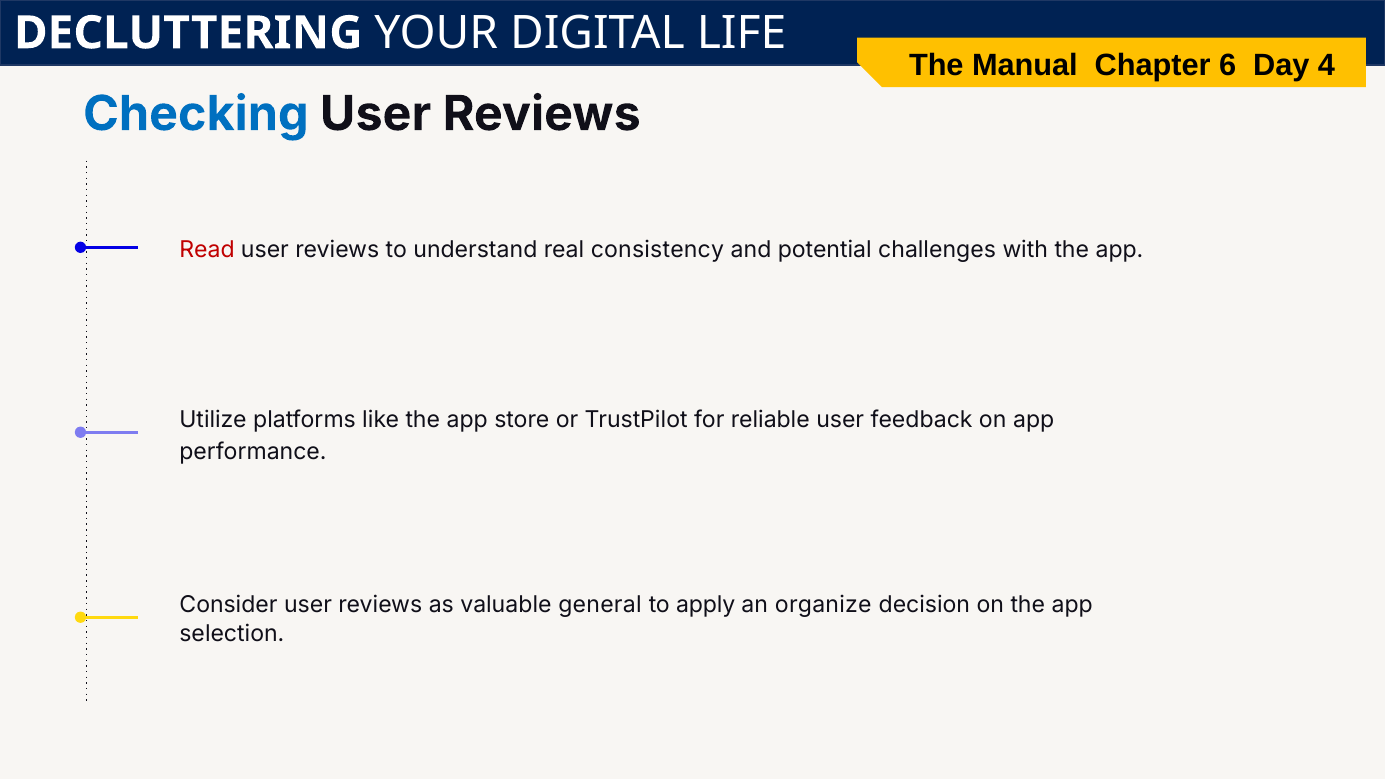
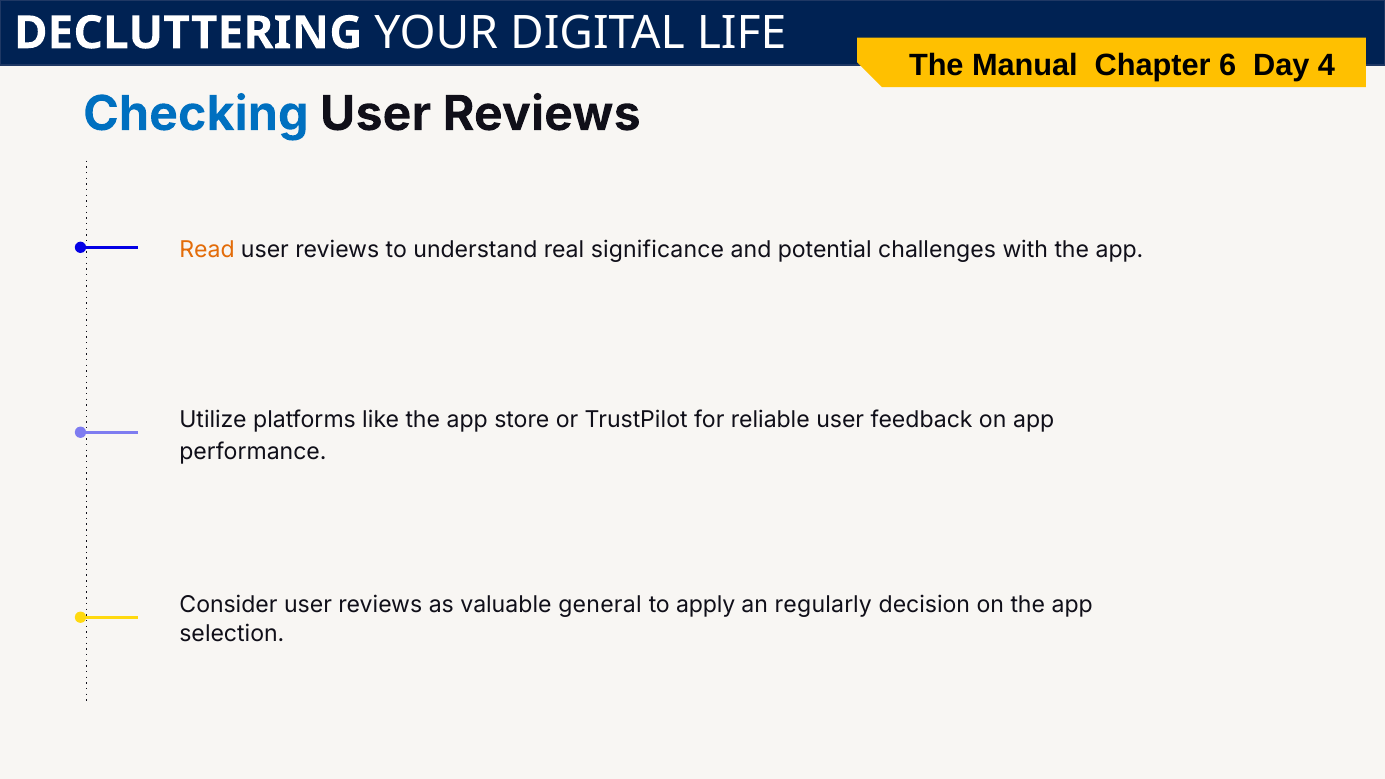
Read colour: red -> orange (207, 250)
consistency: consistency -> significance (657, 250)
organize: organize -> regularly (823, 605)
